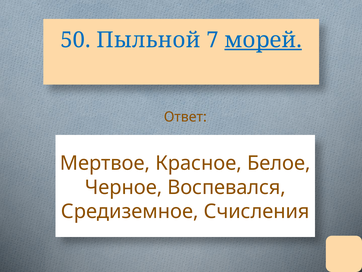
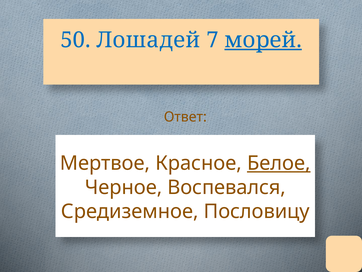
Пыльной: Пыльной -> Лошадей (148, 40)
Белое underline: none -> present (279, 163)
Счисления: Счисления -> Пословицу (257, 211)
